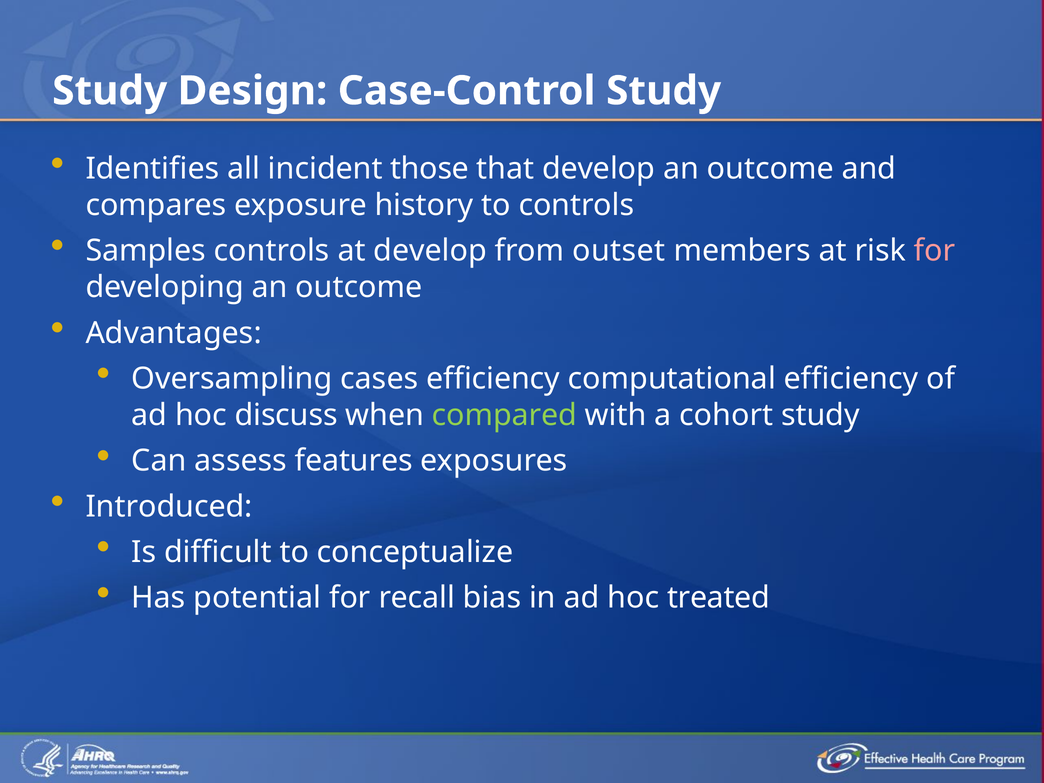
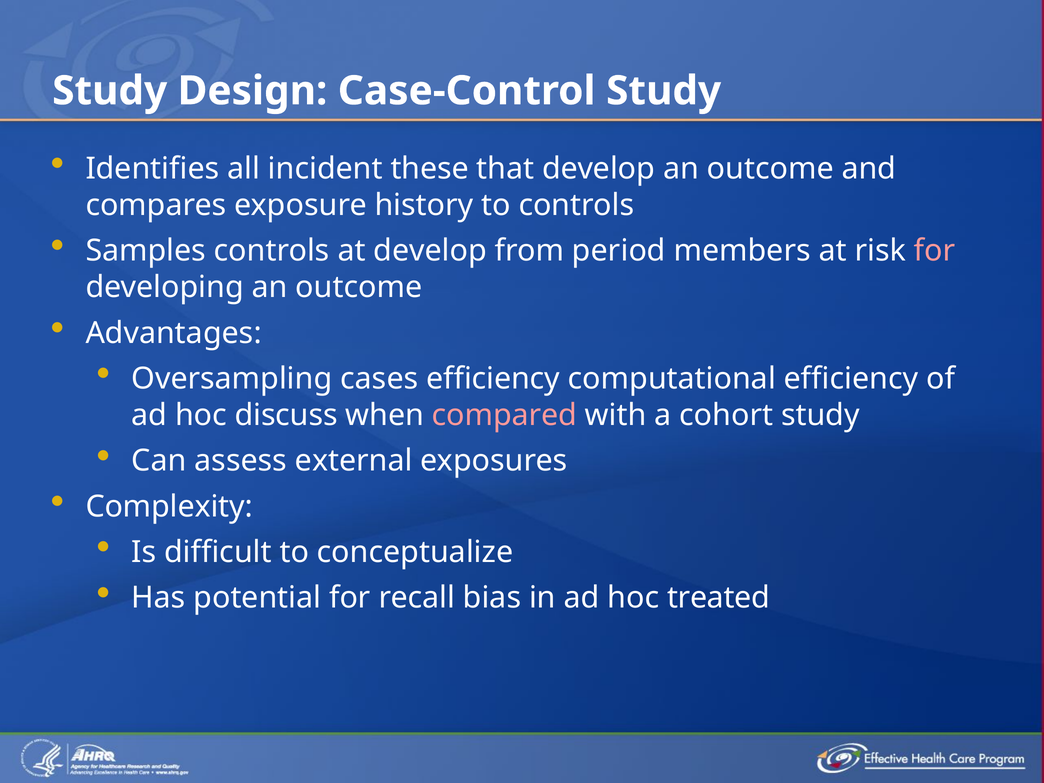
those: those -> these (430, 169)
outset: outset -> period (619, 251)
compared colour: light green -> pink (505, 415)
features: features -> external (354, 461)
Introduced: Introduced -> Complexity (169, 507)
